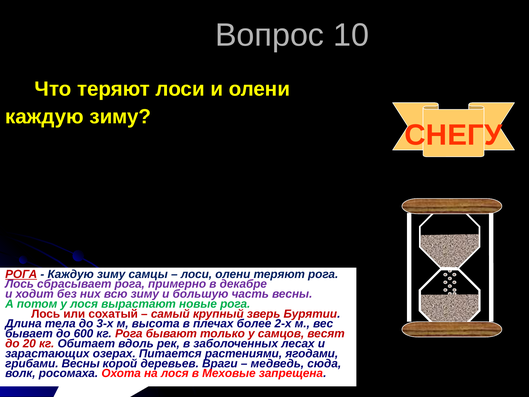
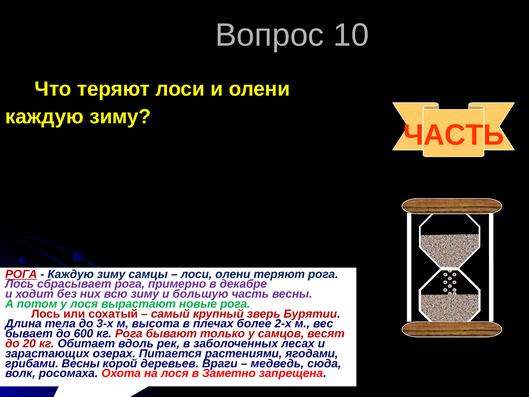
СНЕГУ: СНЕГУ -> ЧАСТЬ (454, 135)
Меховые: Меховые -> Заметно (229, 373)
